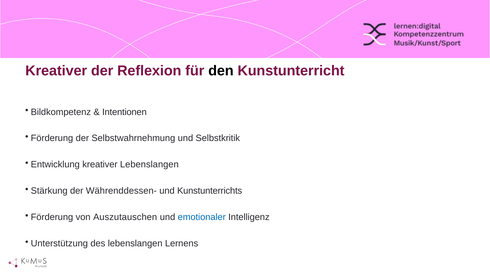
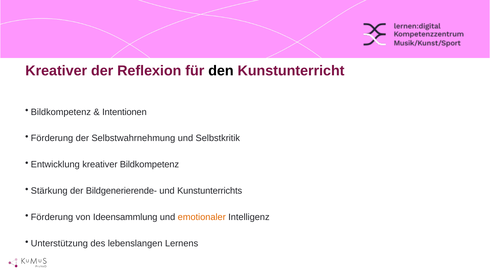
kreativer Lebenslangen: Lebenslangen -> Bildkompetenz (149, 164)
Währenddessen-: Währenddessen- -> Bildgenerierende- (121, 191)
Auszutauschen: Auszutauschen -> Ideensammlung (125, 217)
emotionaler colour: blue -> orange (202, 217)
